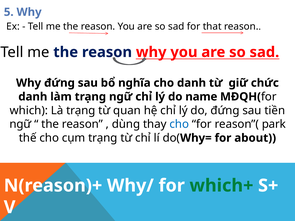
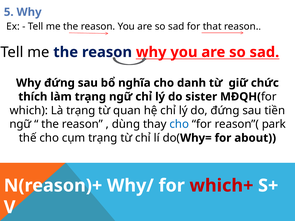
danh: danh -> thích (33, 97)
name: name -> sister (201, 97)
which+ colour: green -> red (221, 186)
